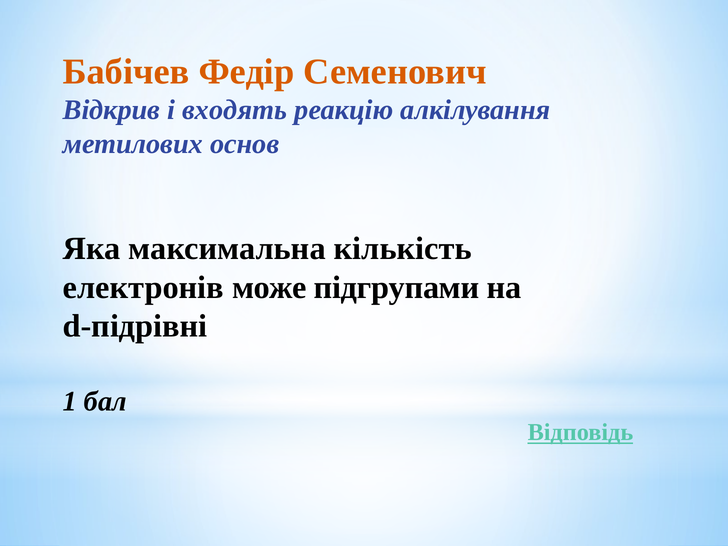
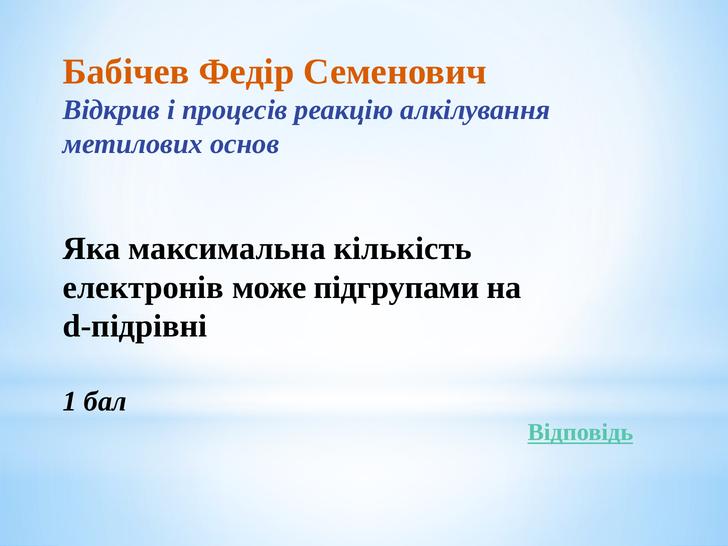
входять: входять -> процесів (235, 110)
